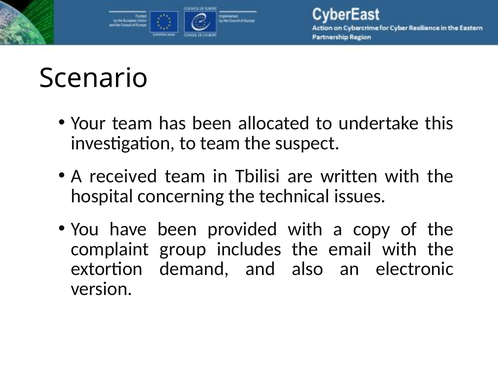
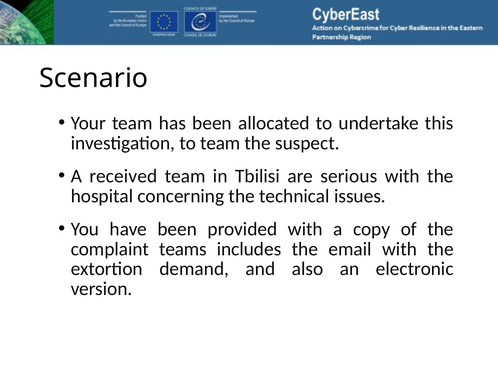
written: written -> serious (349, 176)
group: group -> teams (183, 249)
